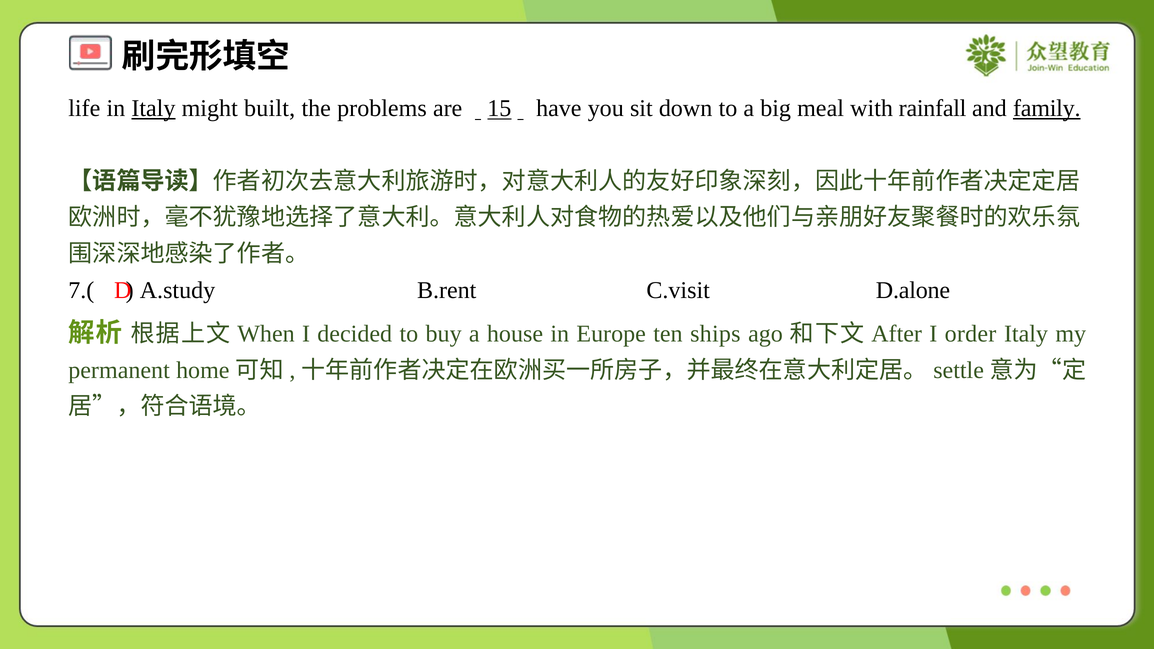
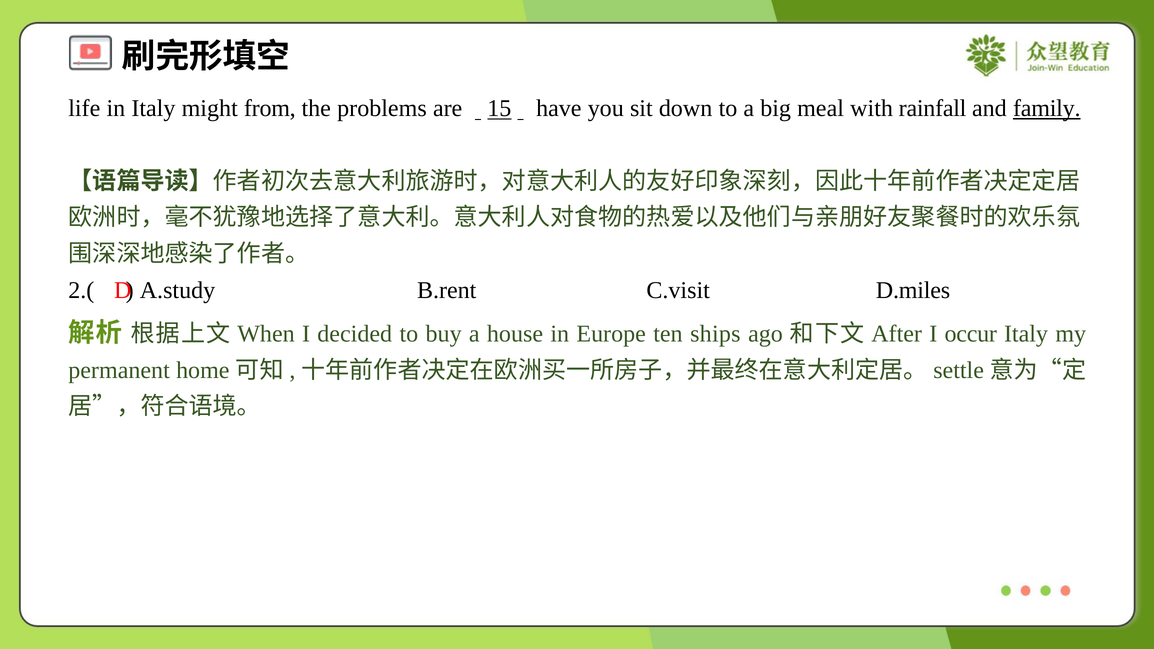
Italy underline: present -> none (153, 108)
built: built -> from (270, 108)
7.(: 7.( -> 2.( (81, 290)
D.alone: D.alone -> D.miles (913, 290)
order: order -> occur (971, 334)
